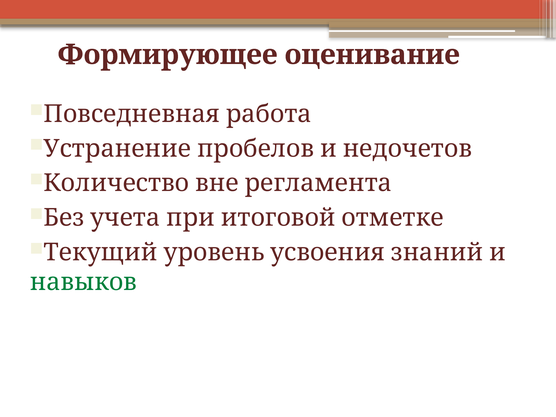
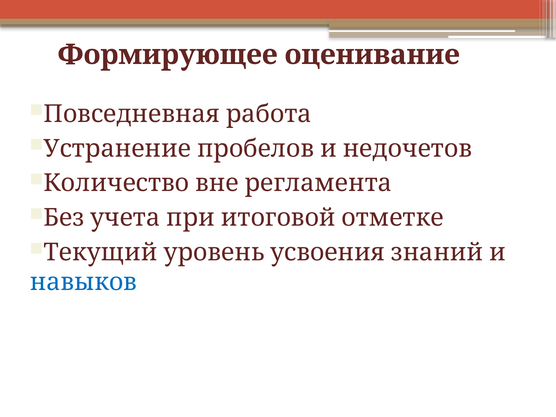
навыков colour: green -> blue (83, 282)
